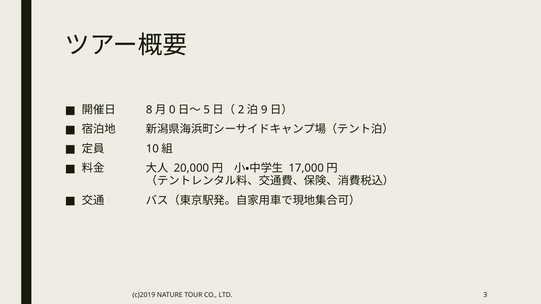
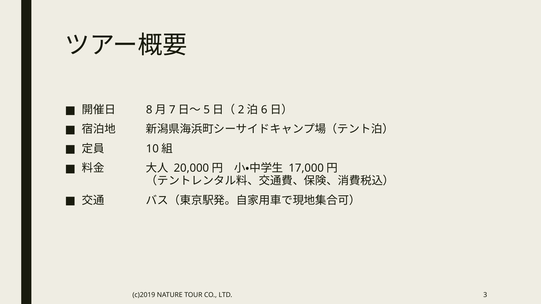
0: 0 -> 7 (172, 110)
9: 9 -> 6 (264, 110)
